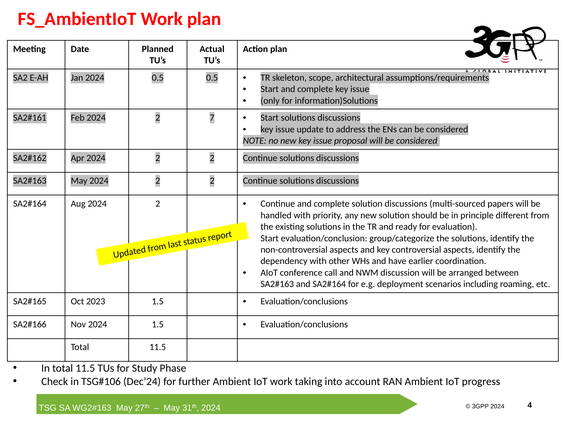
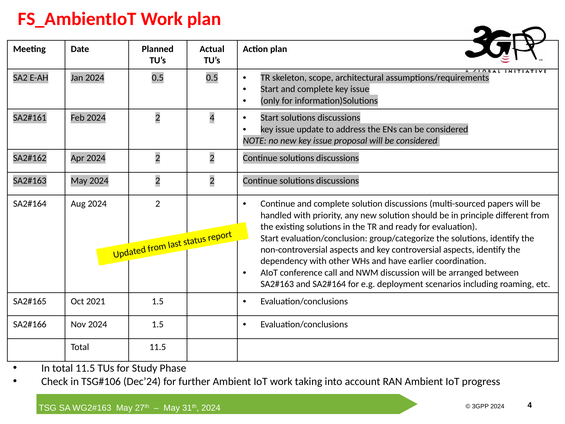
2 7: 7 -> 4 (212, 118)
2023: 2023 -> 2021 (96, 301)
